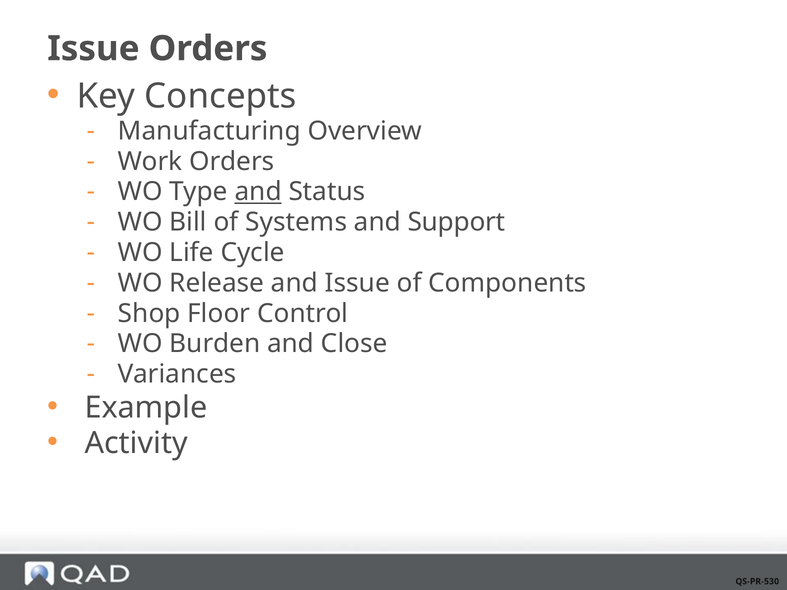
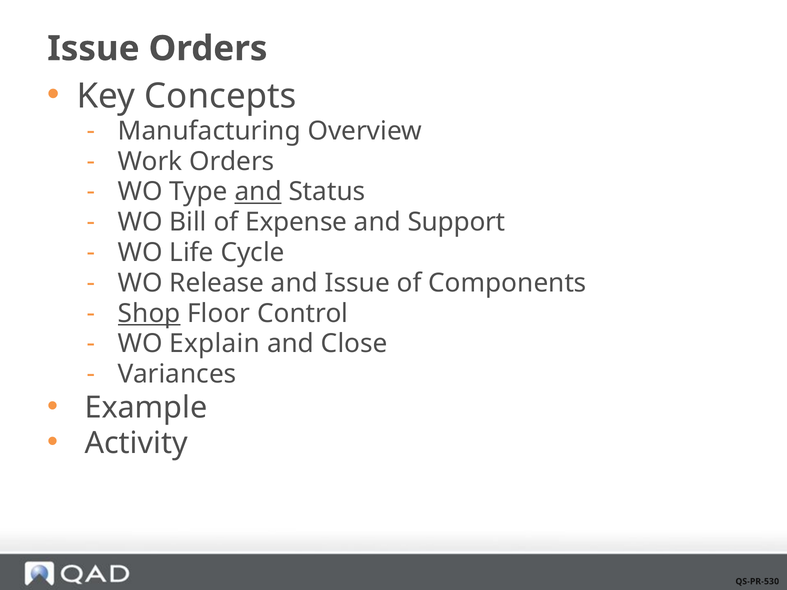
Systems: Systems -> Expense (296, 222)
Shop underline: none -> present (149, 314)
Burden: Burden -> Explain (215, 344)
